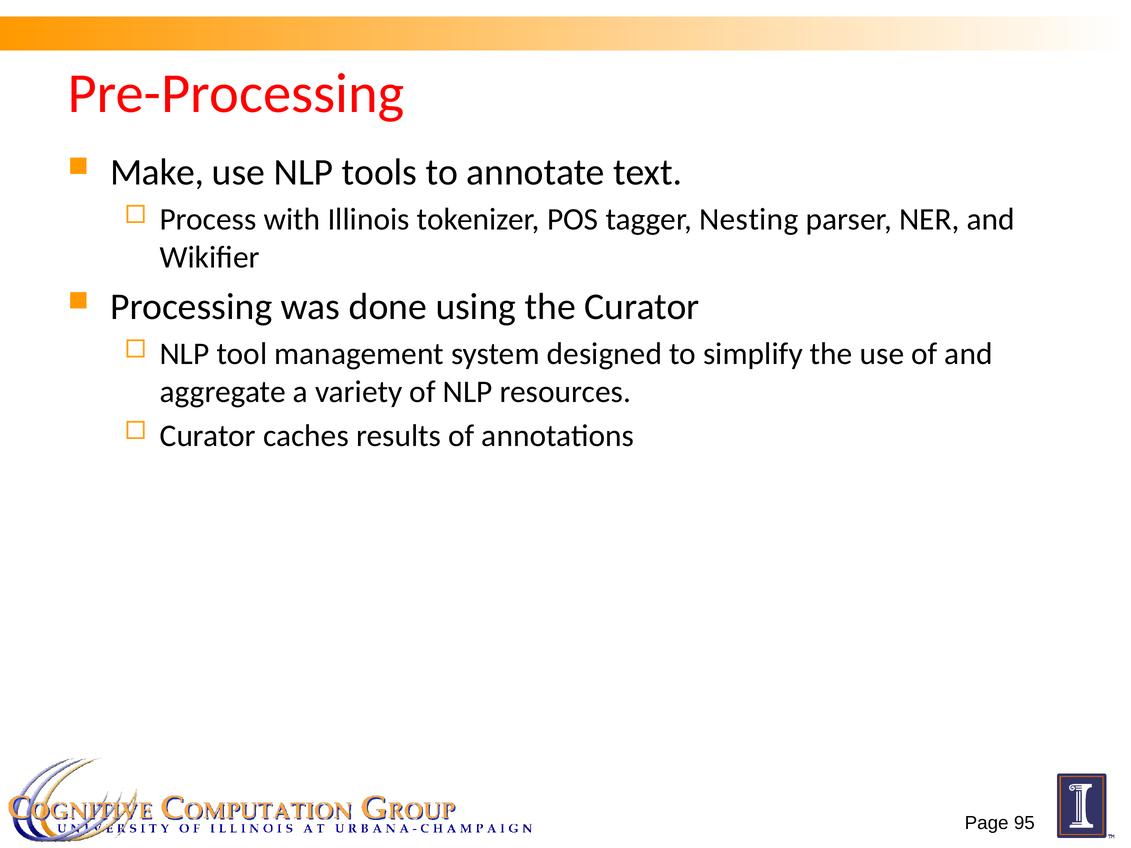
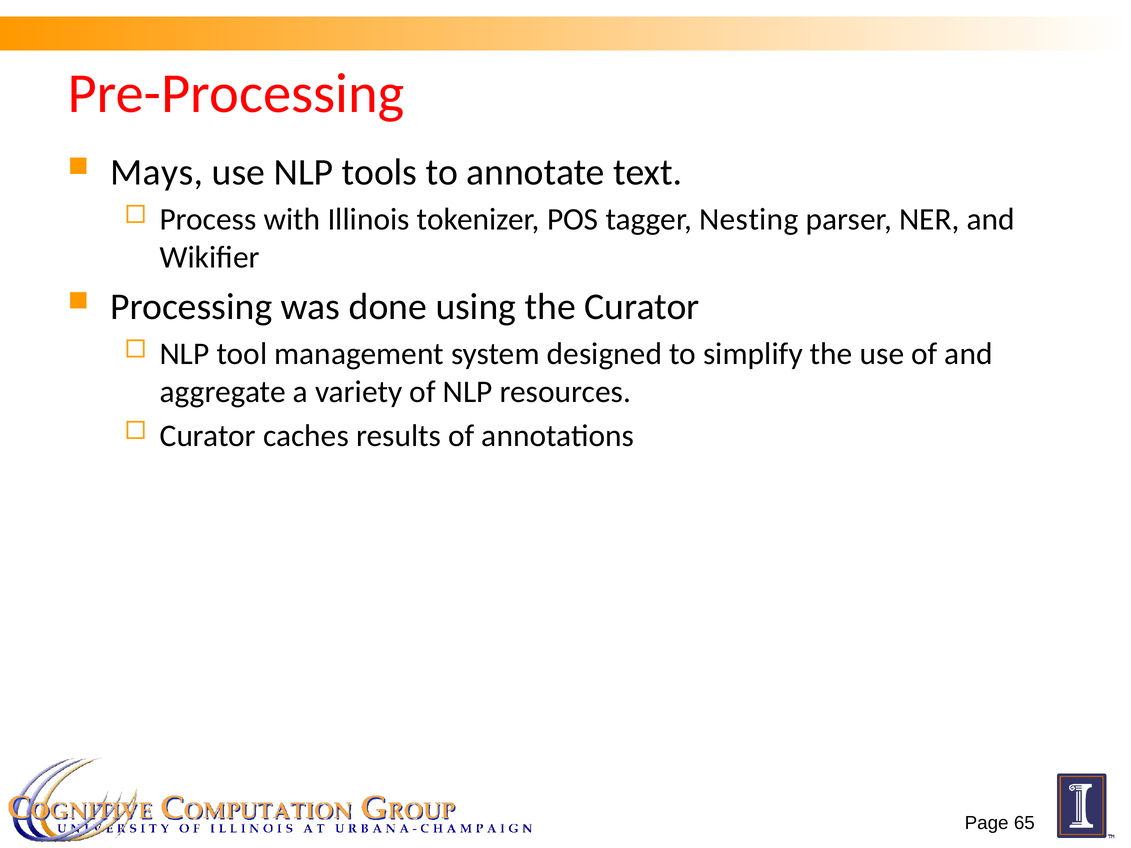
Make: Make -> Mays (157, 172)
95: 95 -> 65 (1024, 823)
